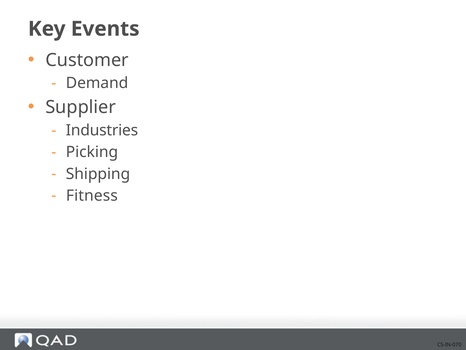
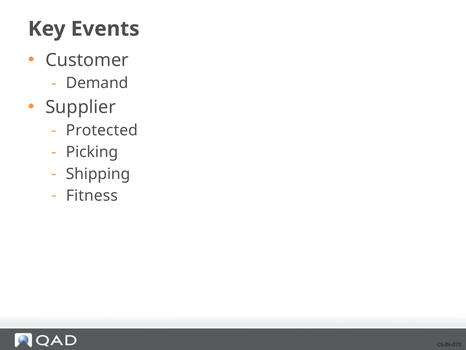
Industries: Industries -> Protected (102, 130)
